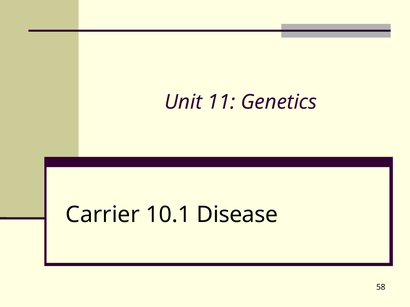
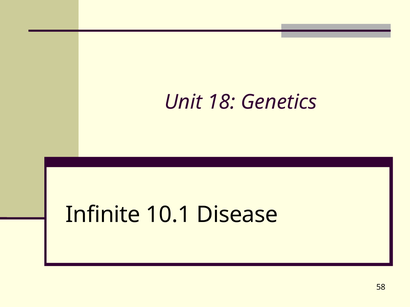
11: 11 -> 18 (221, 102)
Carrier: Carrier -> Infinite (103, 215)
